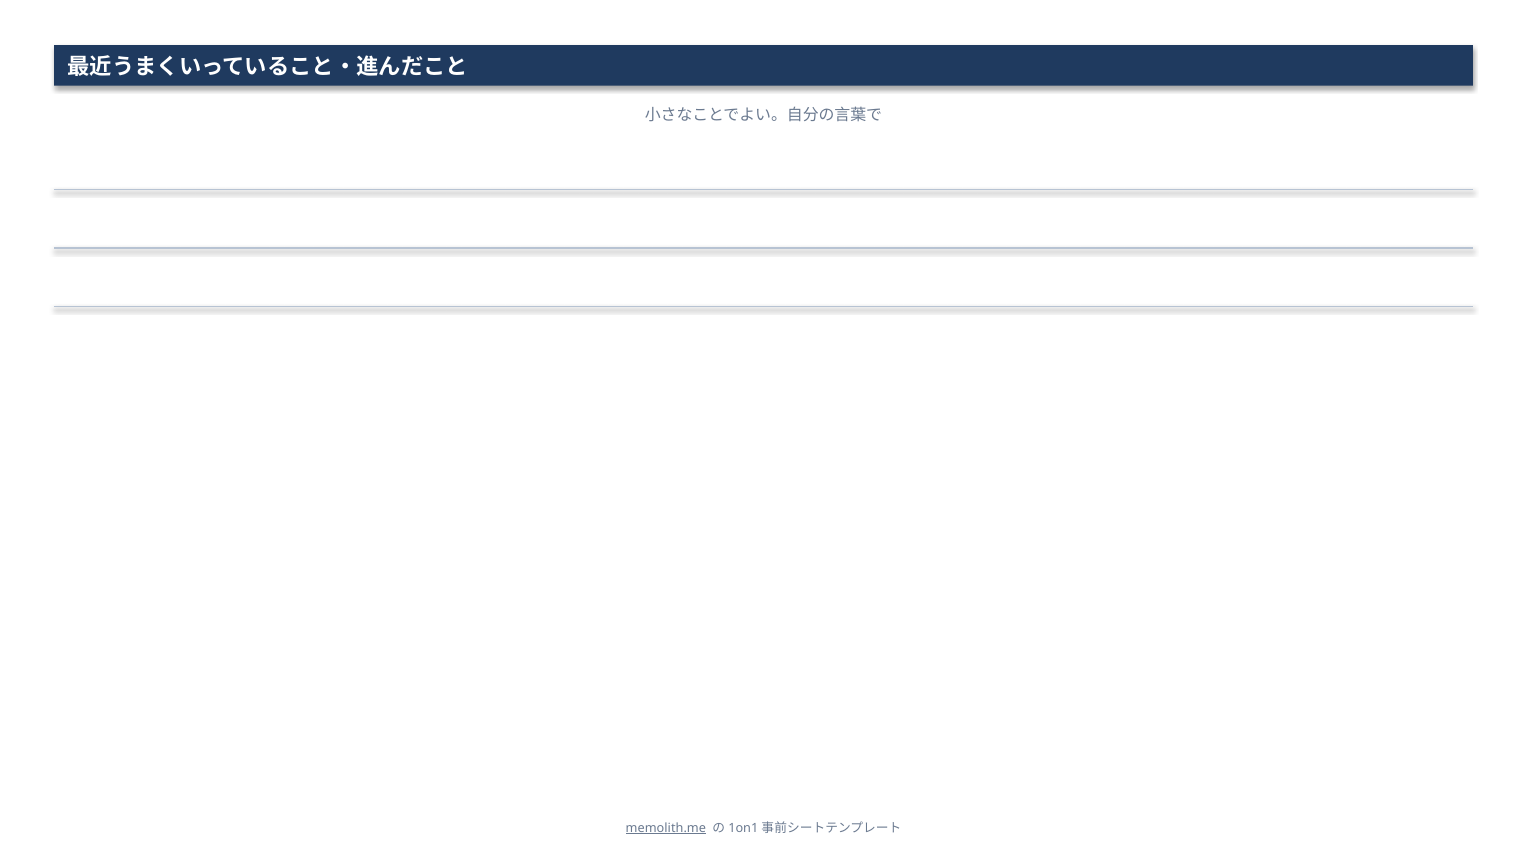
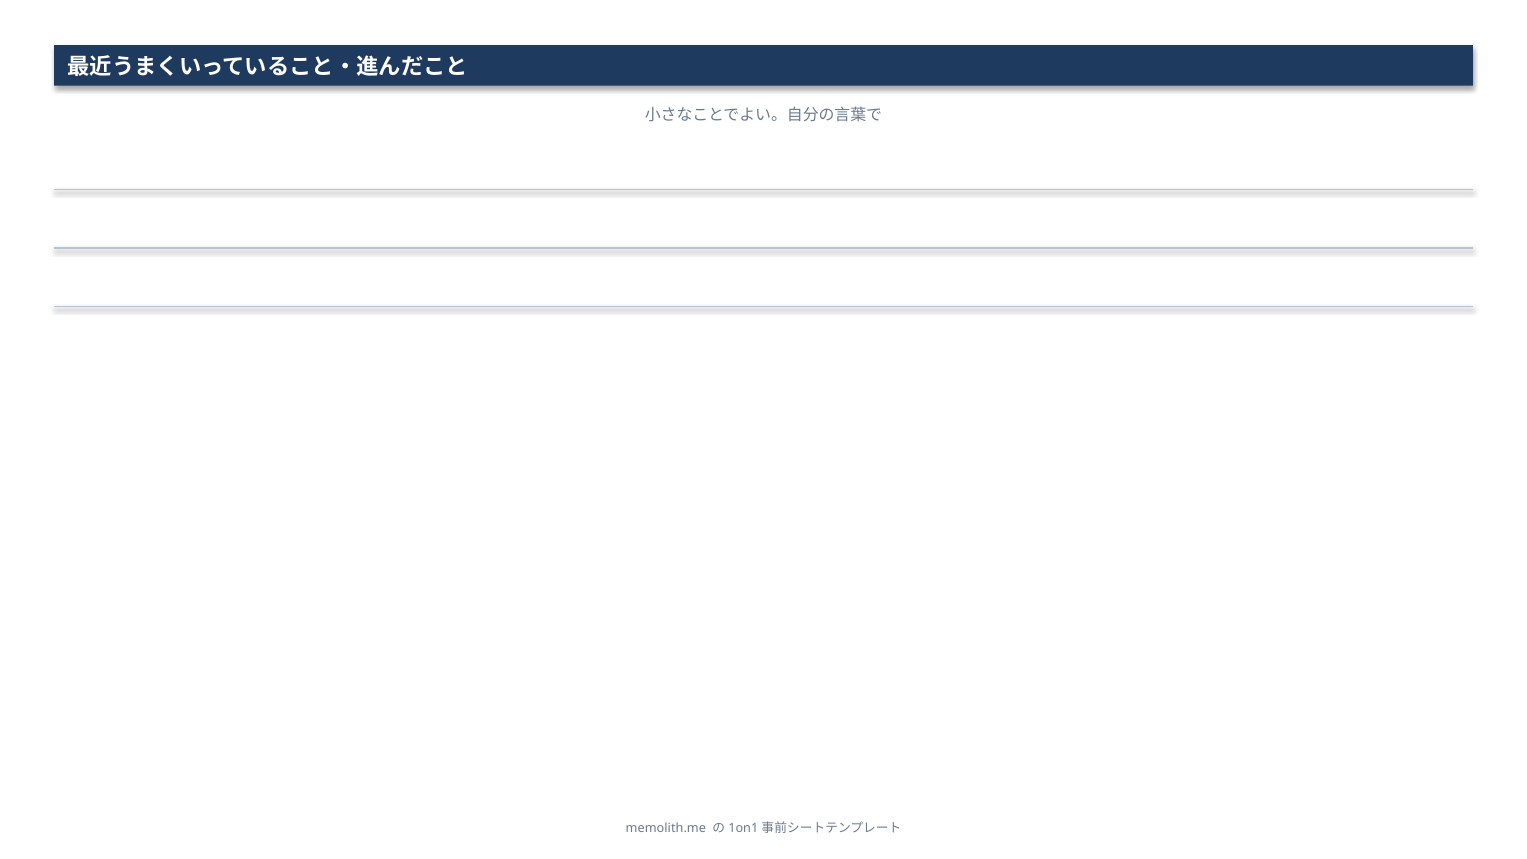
memolith.me underline: present -> none (666, 828)
